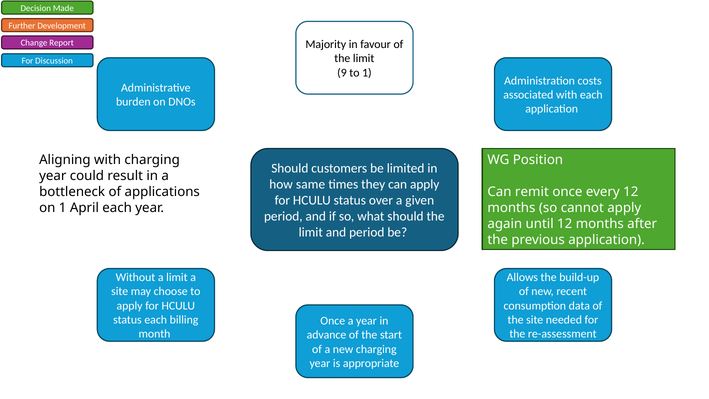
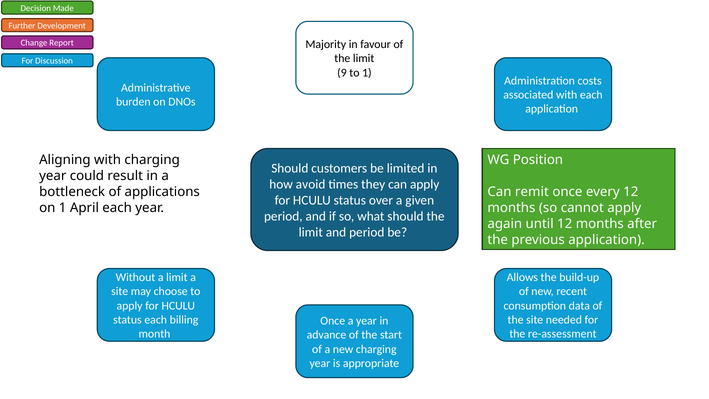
same: same -> avoid (311, 184)
